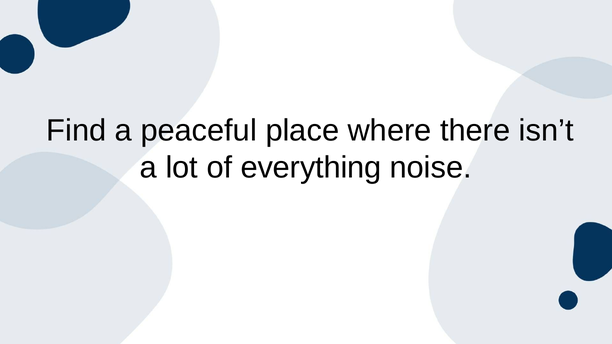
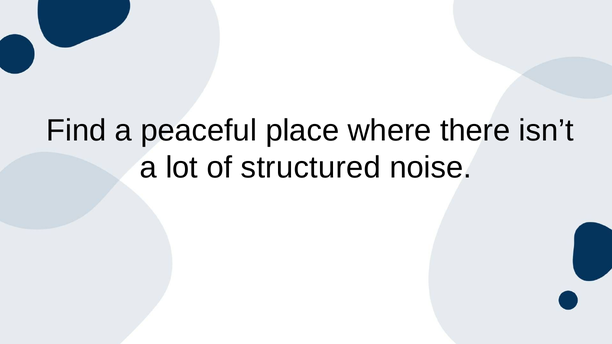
everything: everything -> structured (311, 168)
